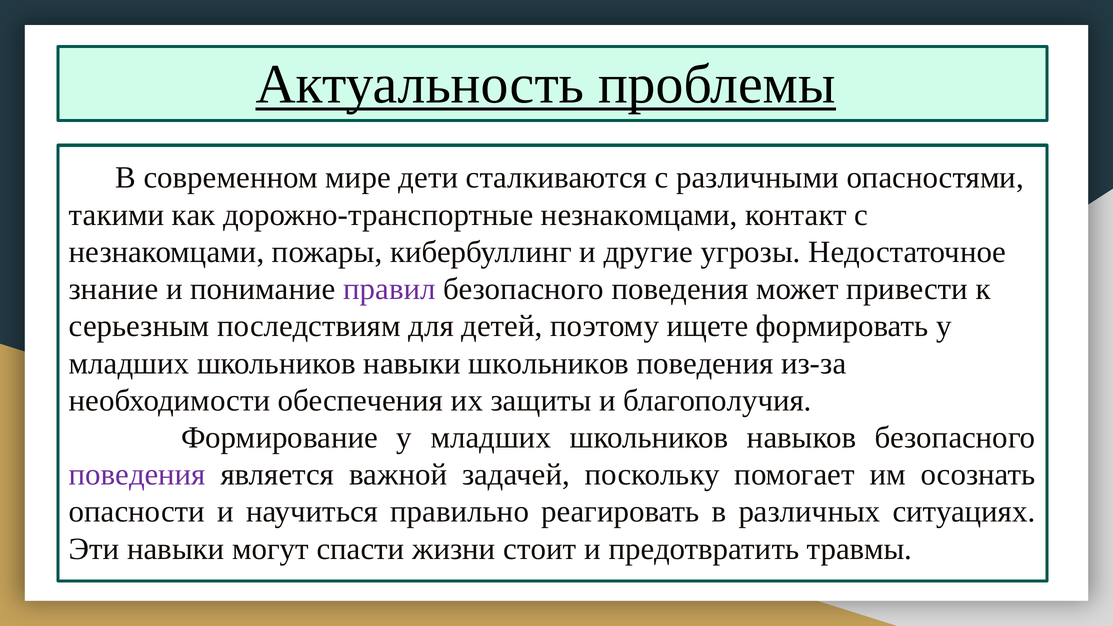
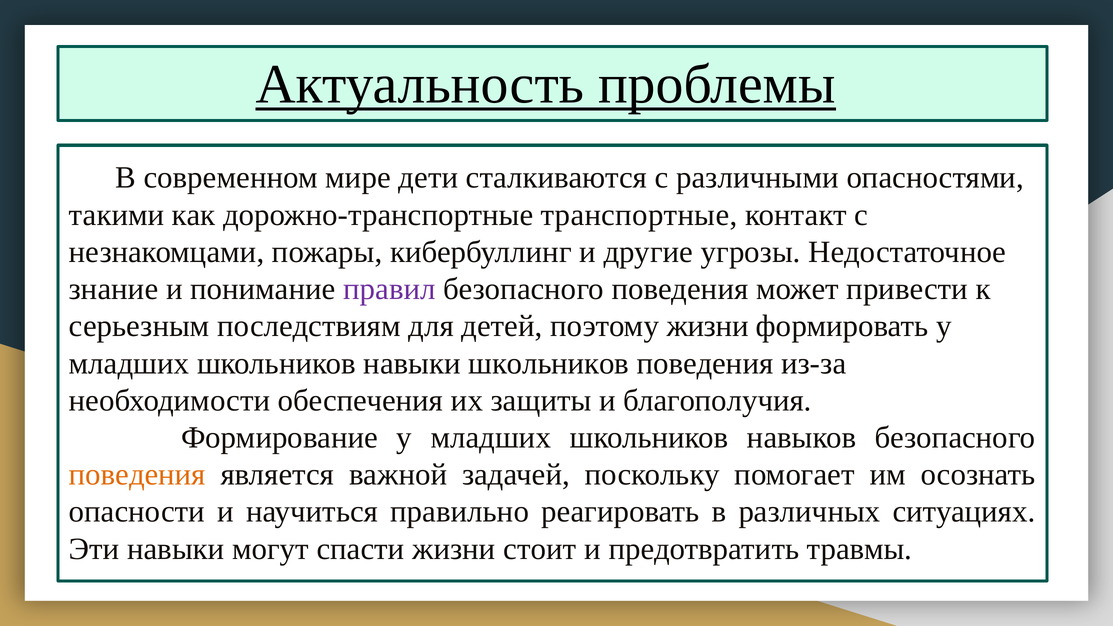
дорожно-транспортные незнакомцами: незнакомцами -> транспортные (639, 215)
поэтому ищете: ищете -> жизни (708, 326)
поведения colour: purple -> orange (137, 475)
